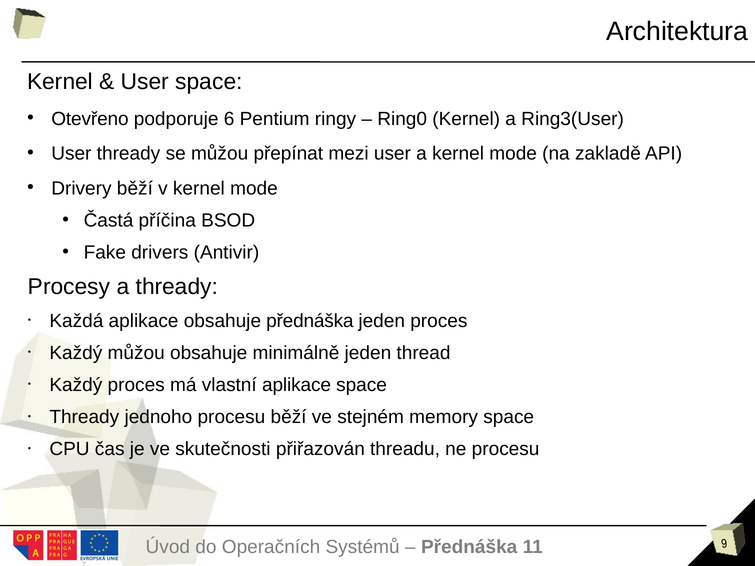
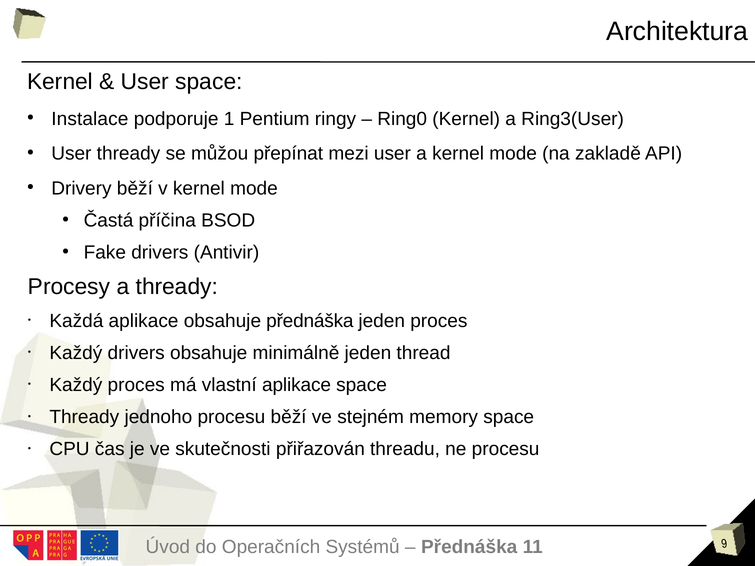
Otevřeno: Otevřeno -> Instalace (90, 119)
6: 6 -> 1 (229, 119)
Každý můžou: můžou -> drivers (136, 353)
